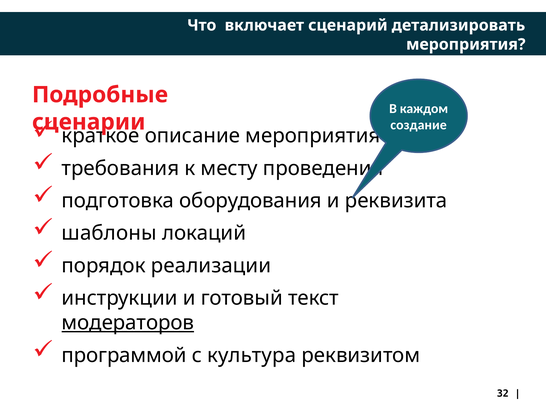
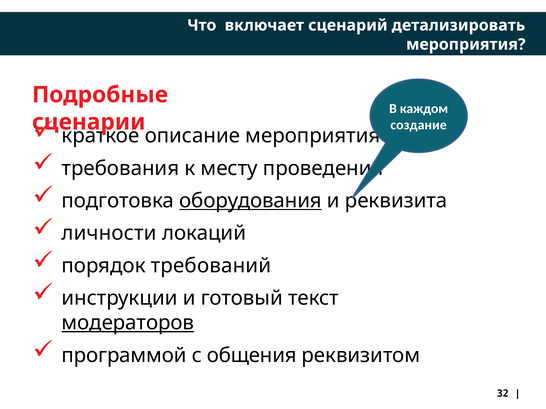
оборудования underline: none -> present (250, 201)
шаблоны: шаблоны -> личности (109, 234)
реализации: реализации -> требований (211, 266)
культура: культура -> общения (252, 356)
